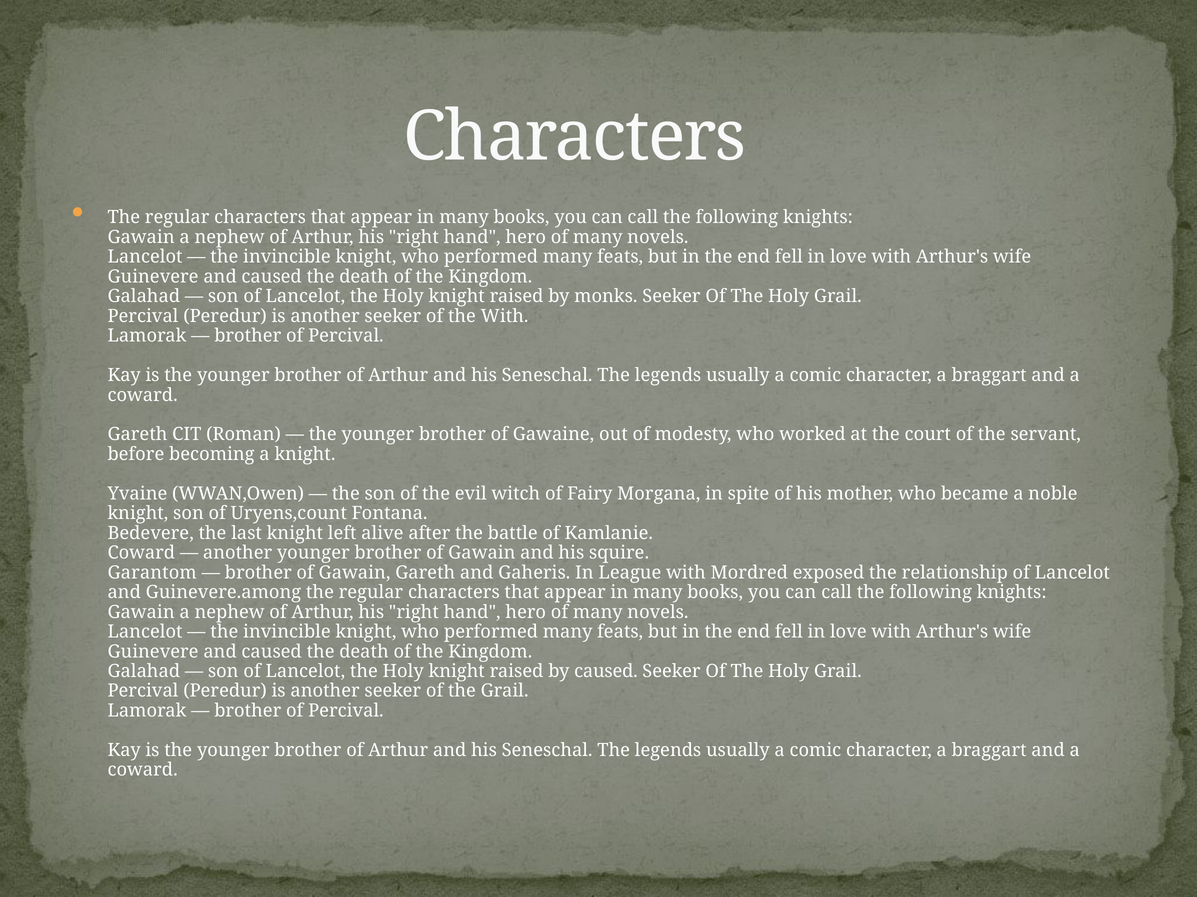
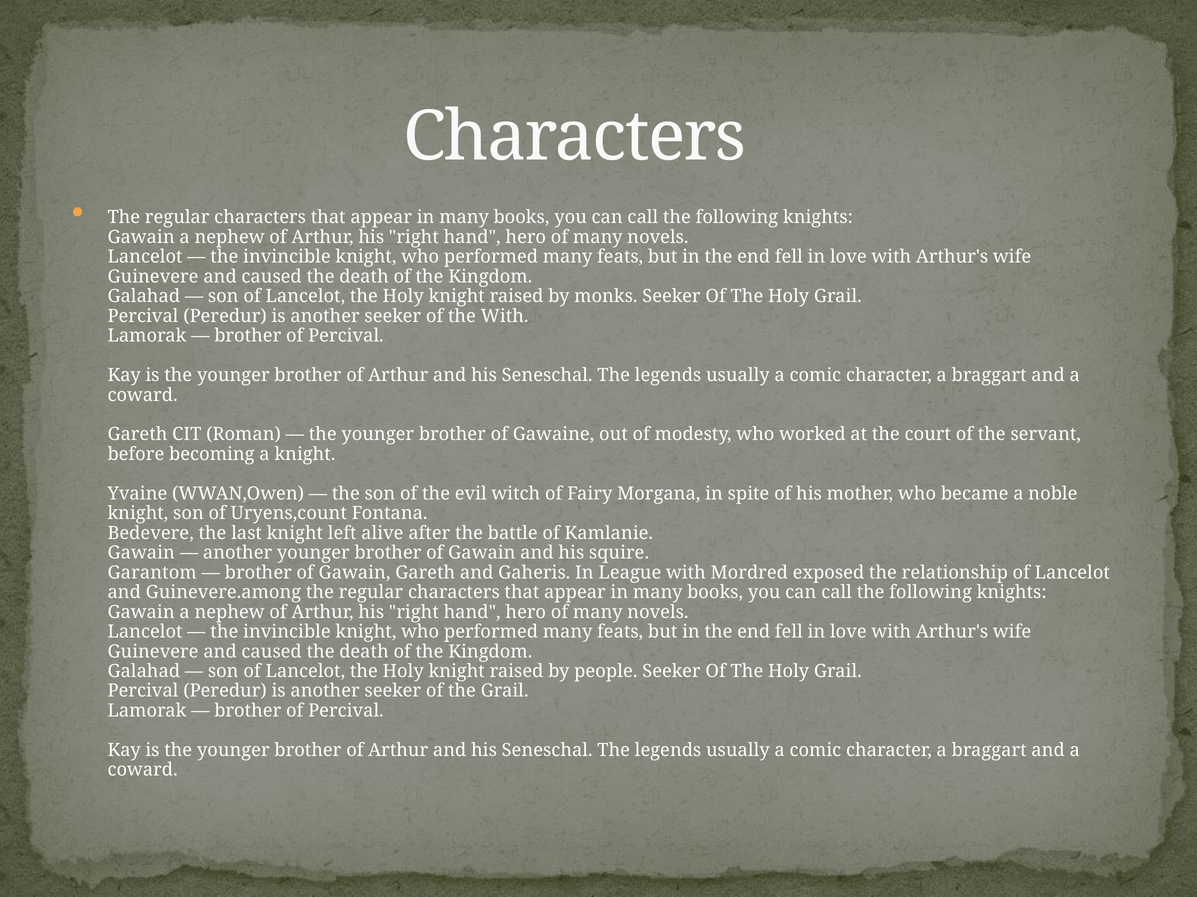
Coward: Coward -> Gawain (141, 553)
by caused: caused -> people (606, 672)
